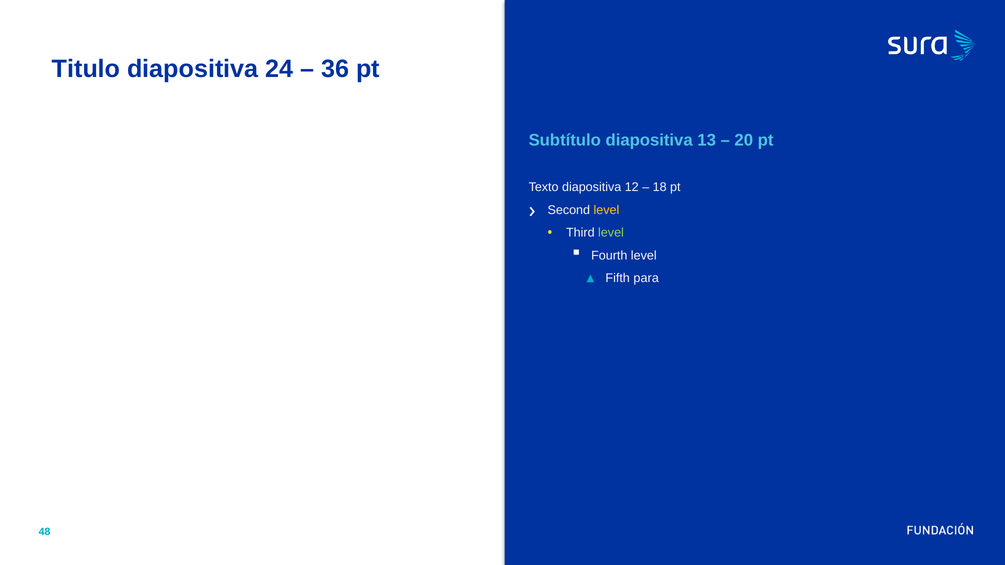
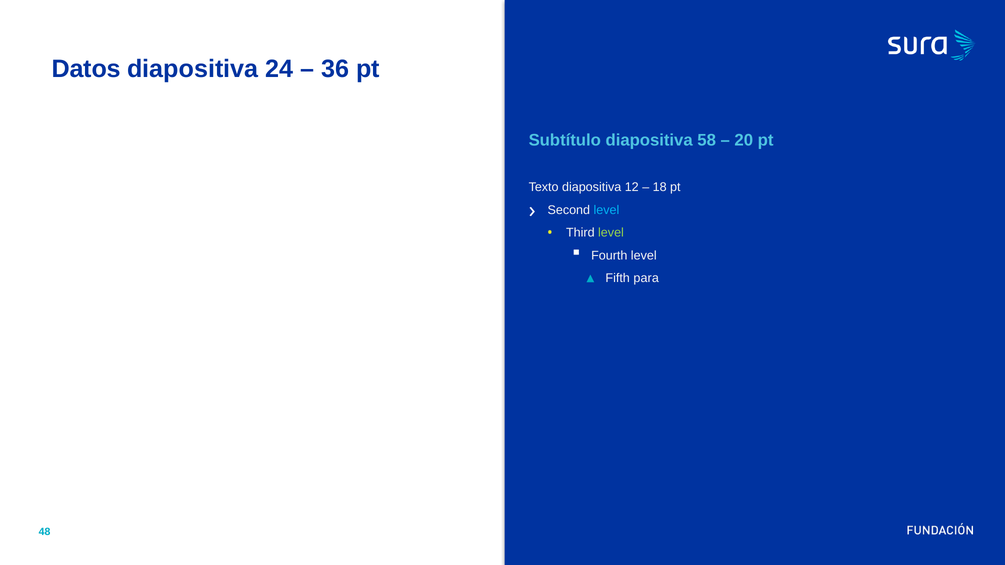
Titulo: Titulo -> Datos (86, 69)
13: 13 -> 58 (707, 140)
level colour: yellow -> light blue (606, 210)
